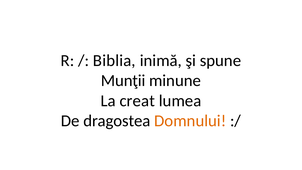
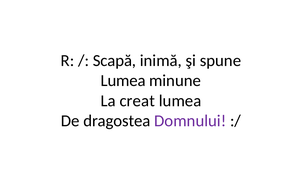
Biblia: Biblia -> Scapă (114, 60)
Munţii: Munţii -> Lumea (123, 81)
Domnului colour: orange -> purple (190, 121)
